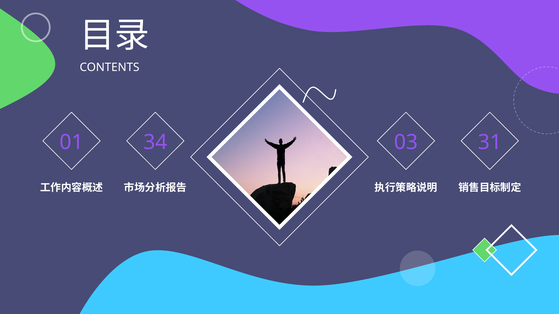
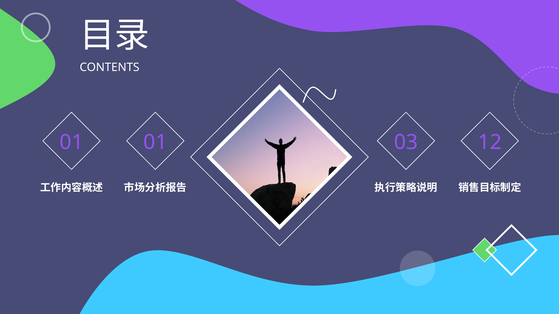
01 34: 34 -> 01 (155, 143)
31: 31 -> 12 (490, 143)
